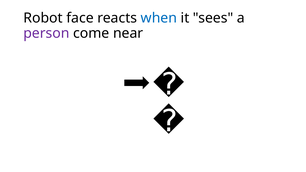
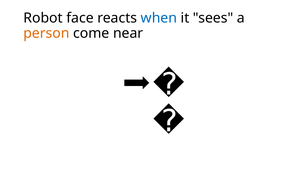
person colour: purple -> orange (46, 33)
